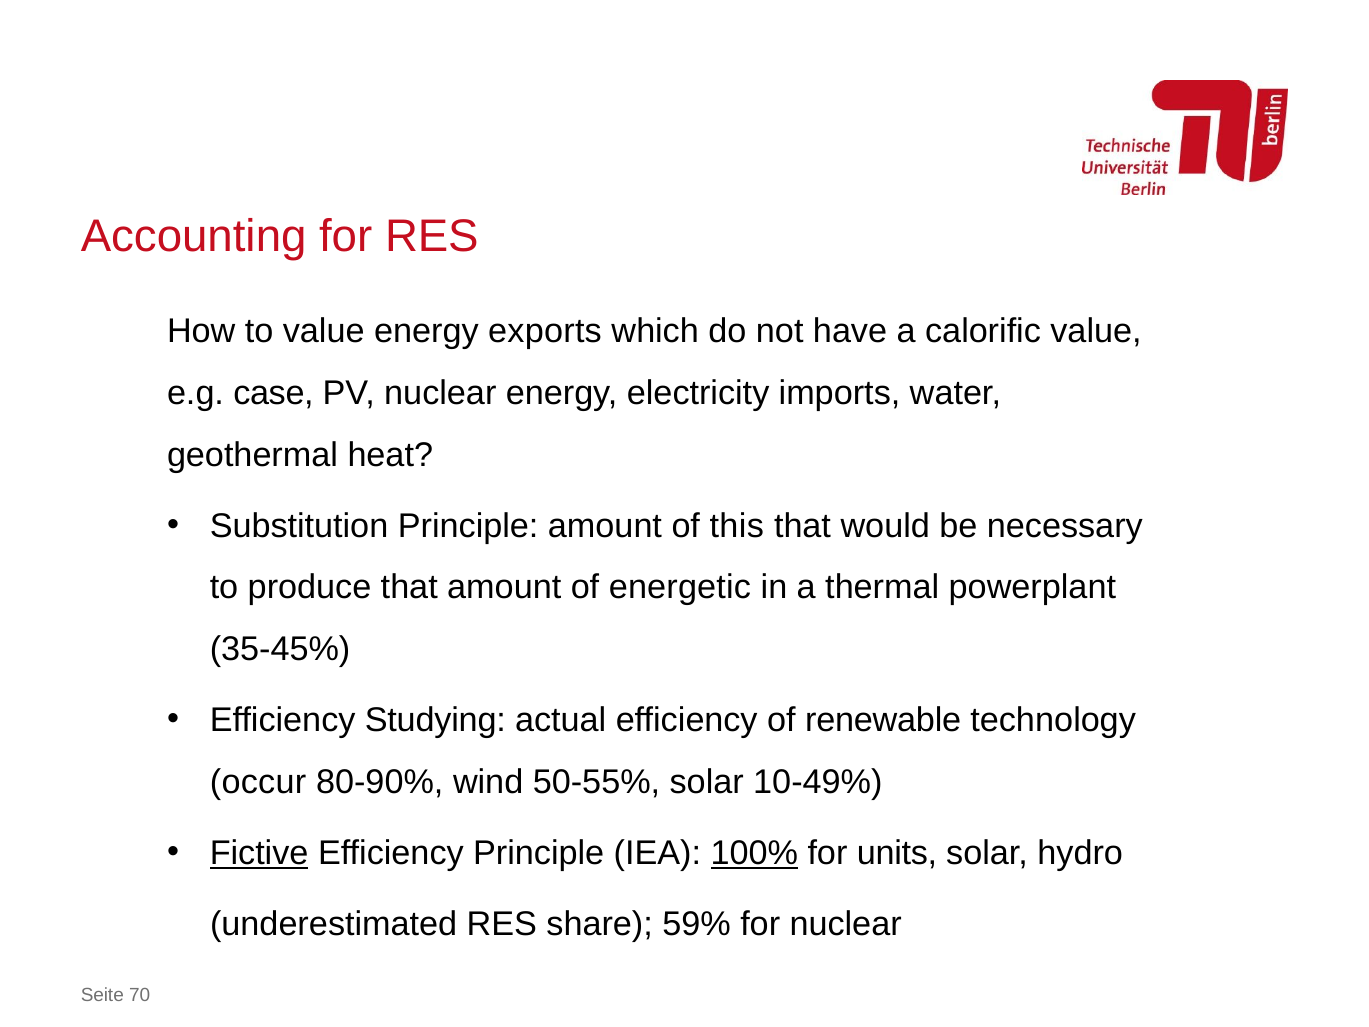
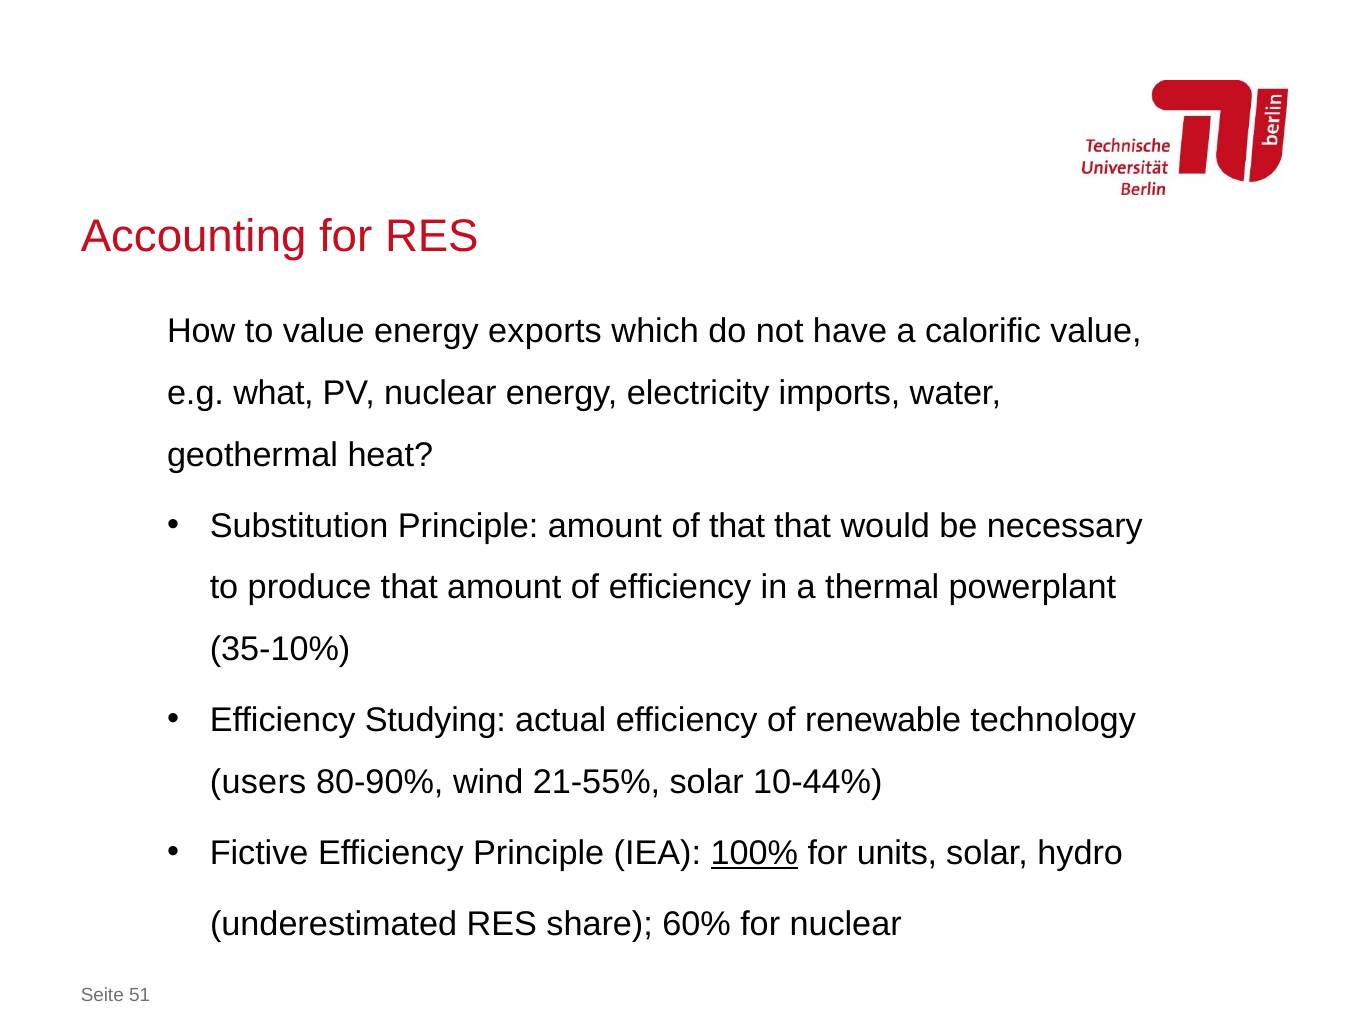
case: case -> what (273, 393)
of this: this -> that (737, 526)
of energetic: energetic -> efficiency (680, 587)
35-45%: 35-45% -> 35-10% (280, 649)
occur: occur -> users (258, 782)
50-55%: 50-55% -> 21-55% (596, 782)
10-49%: 10-49% -> 10-44% (818, 782)
Fictive underline: present -> none (259, 853)
59%: 59% -> 60% (697, 924)
70: 70 -> 51 (140, 995)
